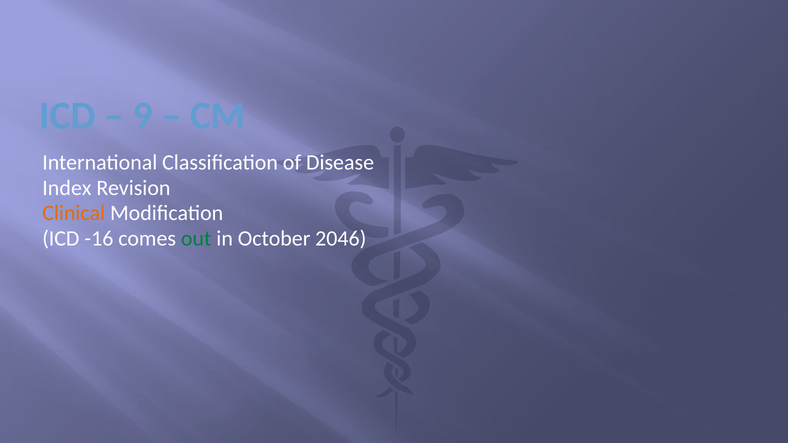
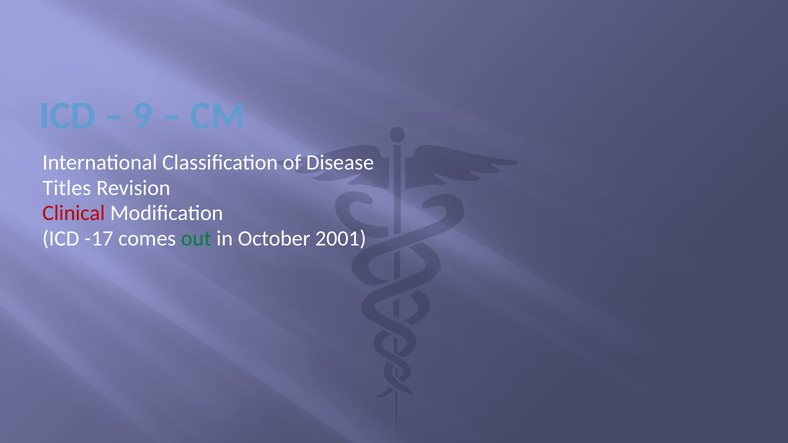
Index: Index -> Titles (67, 188)
Clinical colour: orange -> red (74, 213)
-16: -16 -> -17 (99, 239)
2046: 2046 -> 2001 (341, 239)
